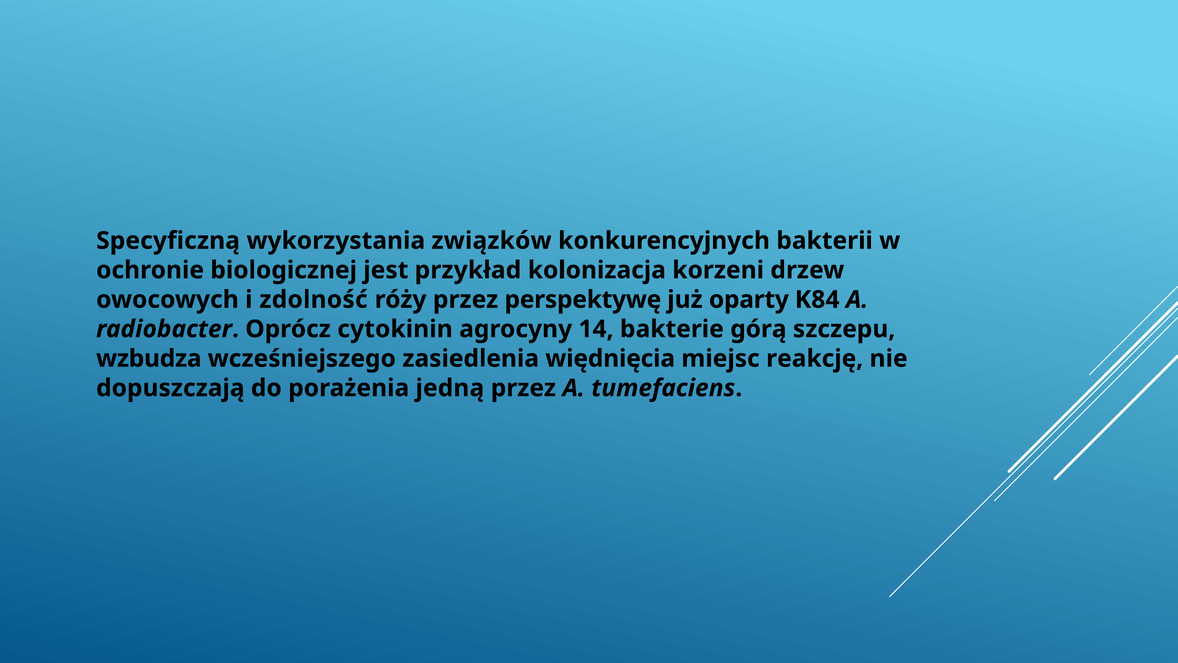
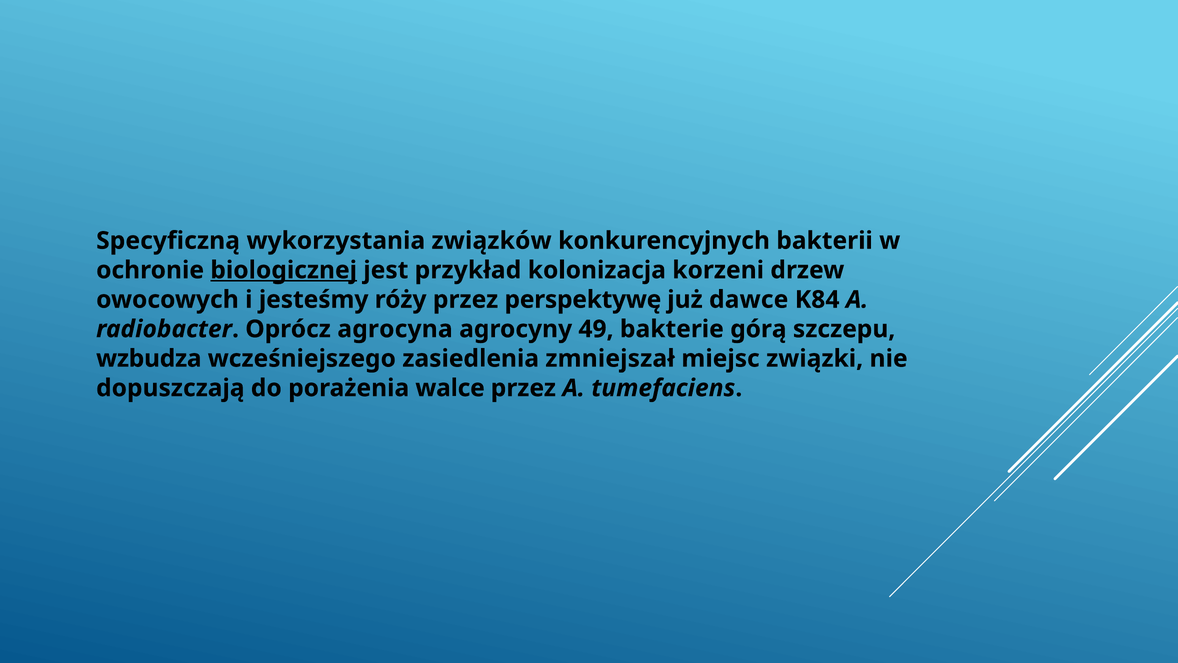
biologicznej underline: none -> present (284, 270)
zdolność: zdolność -> jesteśmy (314, 299)
oparty: oparty -> dawce (749, 299)
cytokinin: cytokinin -> agrocyna (395, 329)
14: 14 -> 49 (596, 329)
więdnięcia: więdnięcia -> zmniejszał (610, 358)
reakcję: reakcję -> związki (815, 358)
jedną: jedną -> walce (450, 388)
